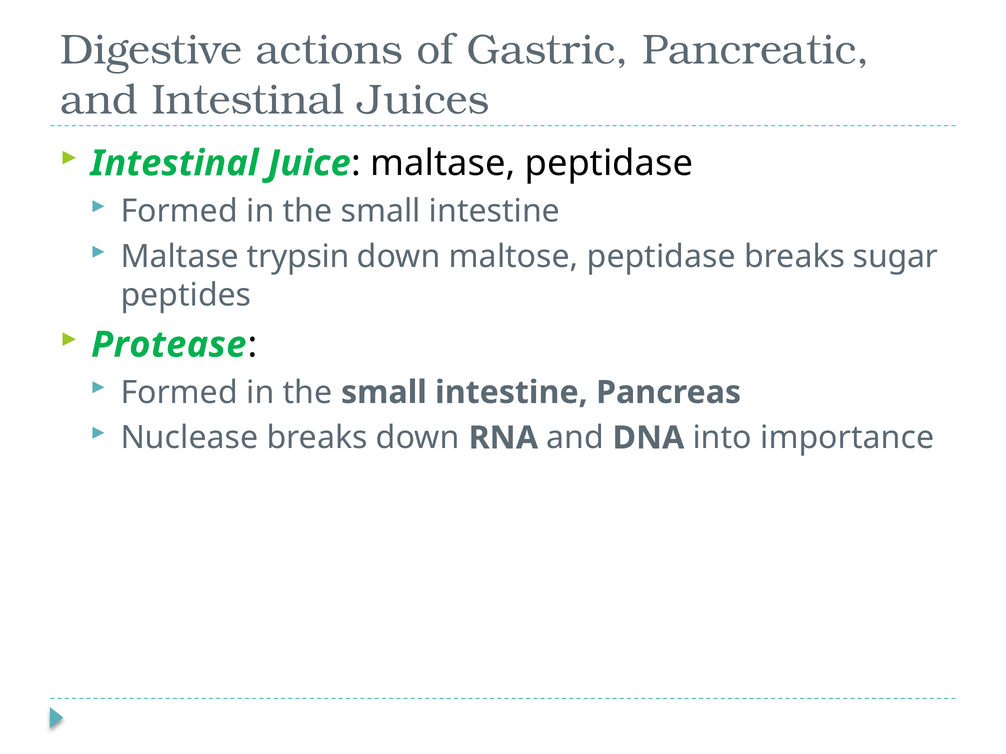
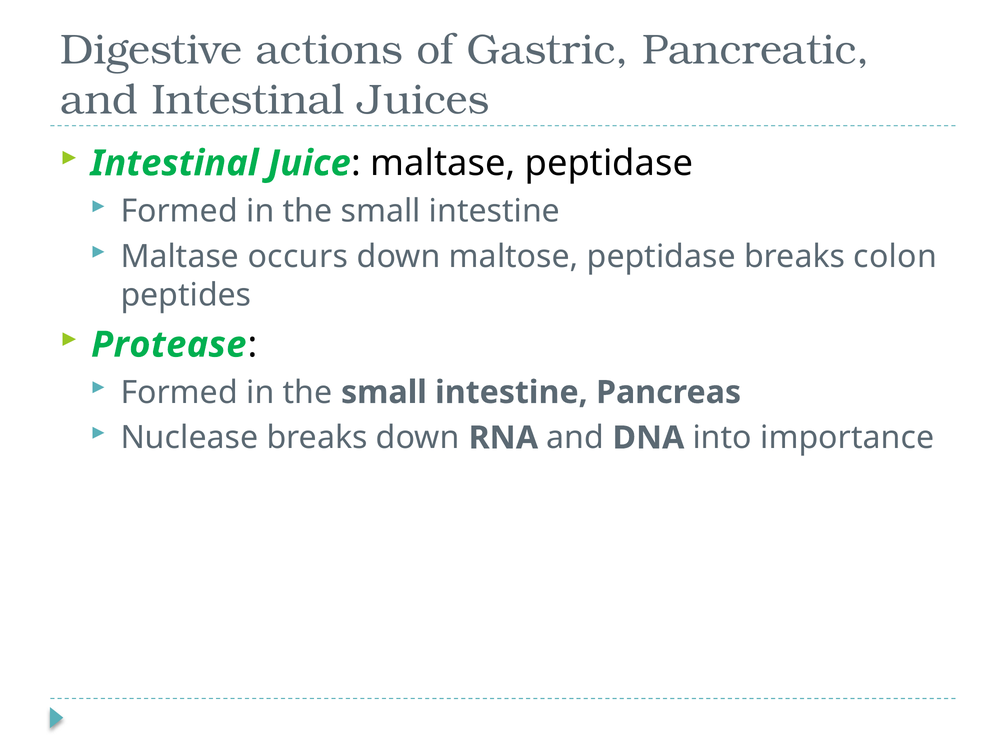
trypsin: trypsin -> occurs (298, 257)
sugar: sugar -> colon (895, 257)
